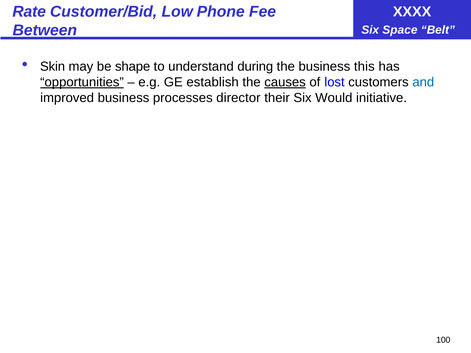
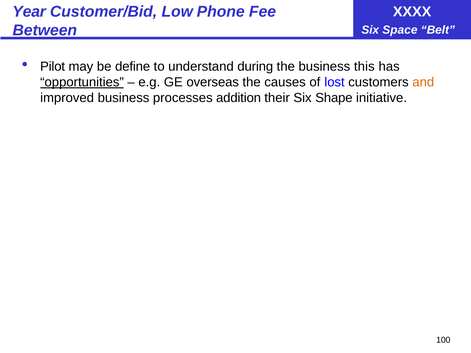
Rate: Rate -> Year (29, 12)
Skin: Skin -> Pilot (53, 67)
shape: shape -> define (133, 67)
establish: establish -> overseas (213, 82)
causes underline: present -> none (285, 82)
and colour: blue -> orange (423, 82)
director: director -> addition (239, 98)
Would: Would -> Shape (334, 98)
